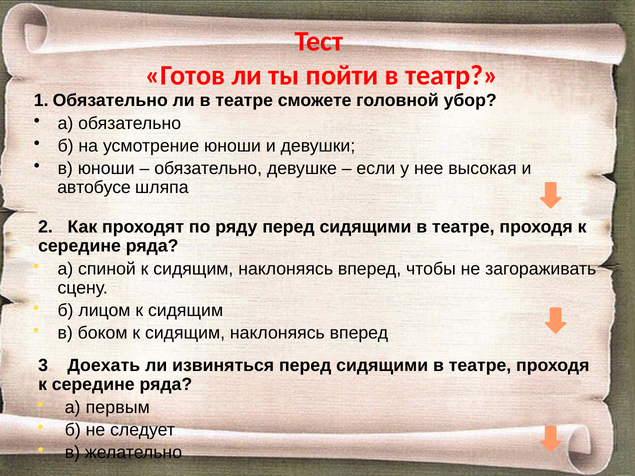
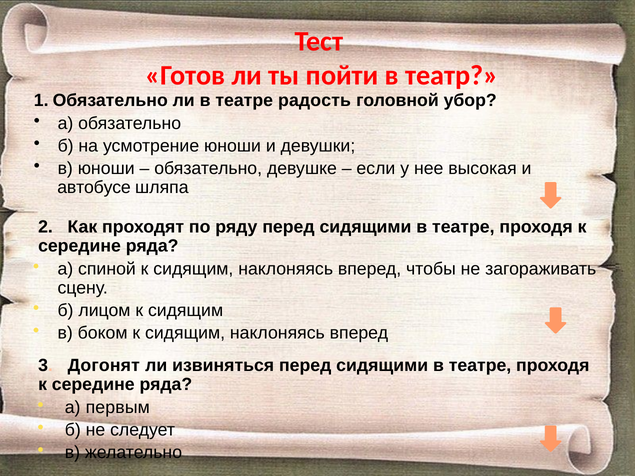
сможете: сможете -> радость (315, 101)
Доехать: Доехать -> Догонят (104, 366)
